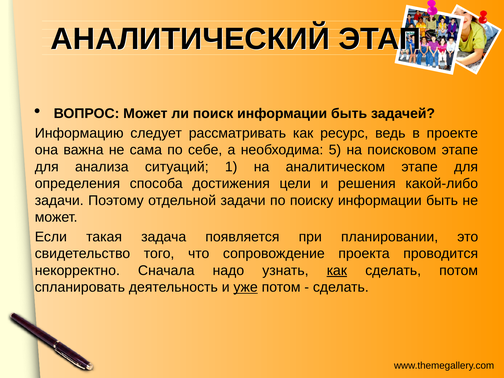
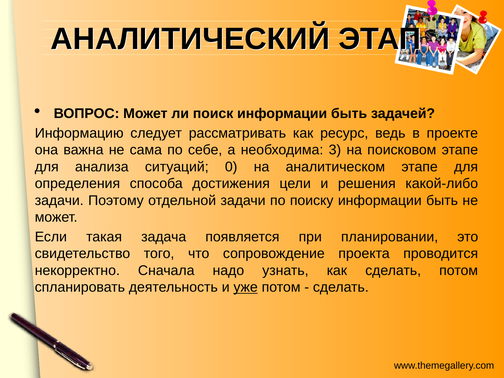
5: 5 -> 3 (335, 150)
1: 1 -> 0 (231, 167)
как underline: present -> none (337, 270)
